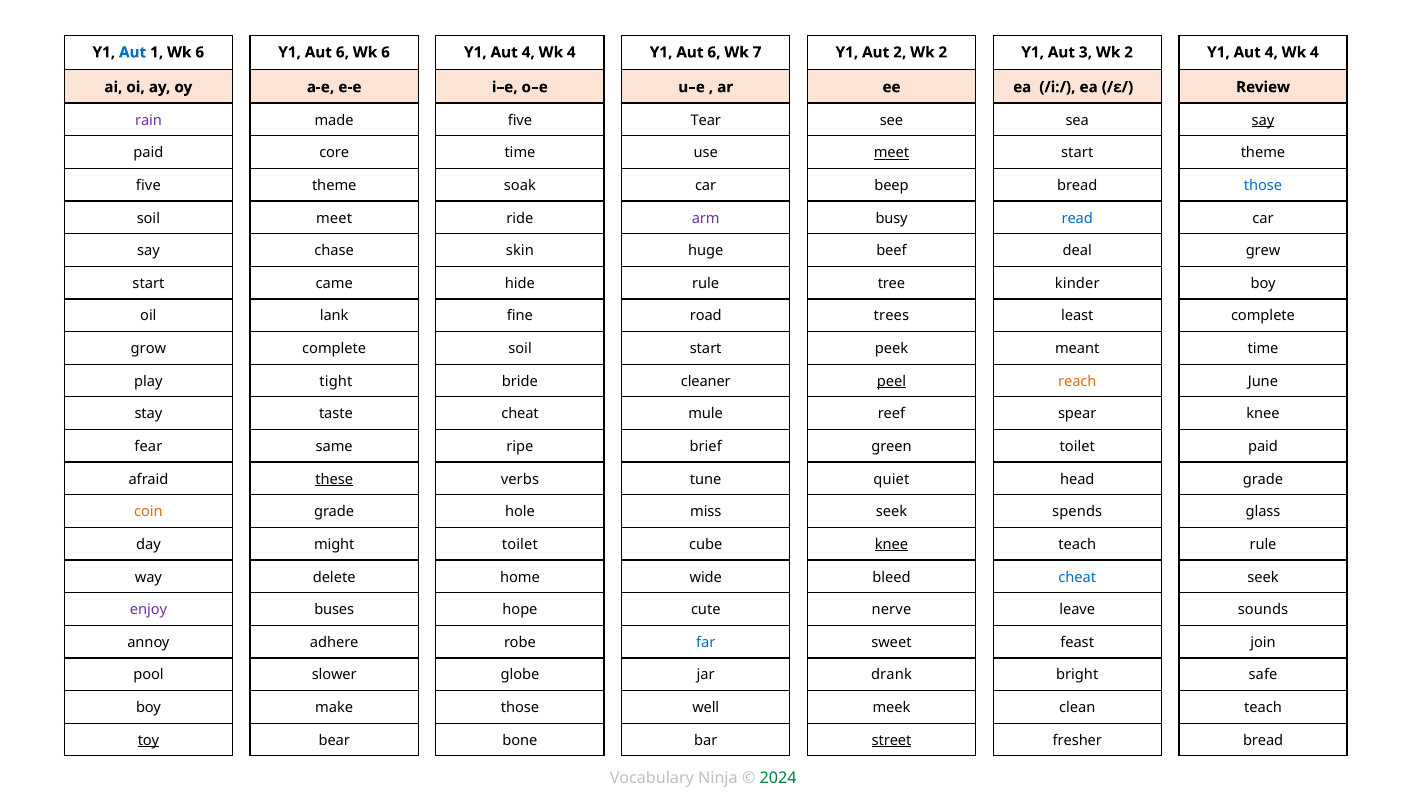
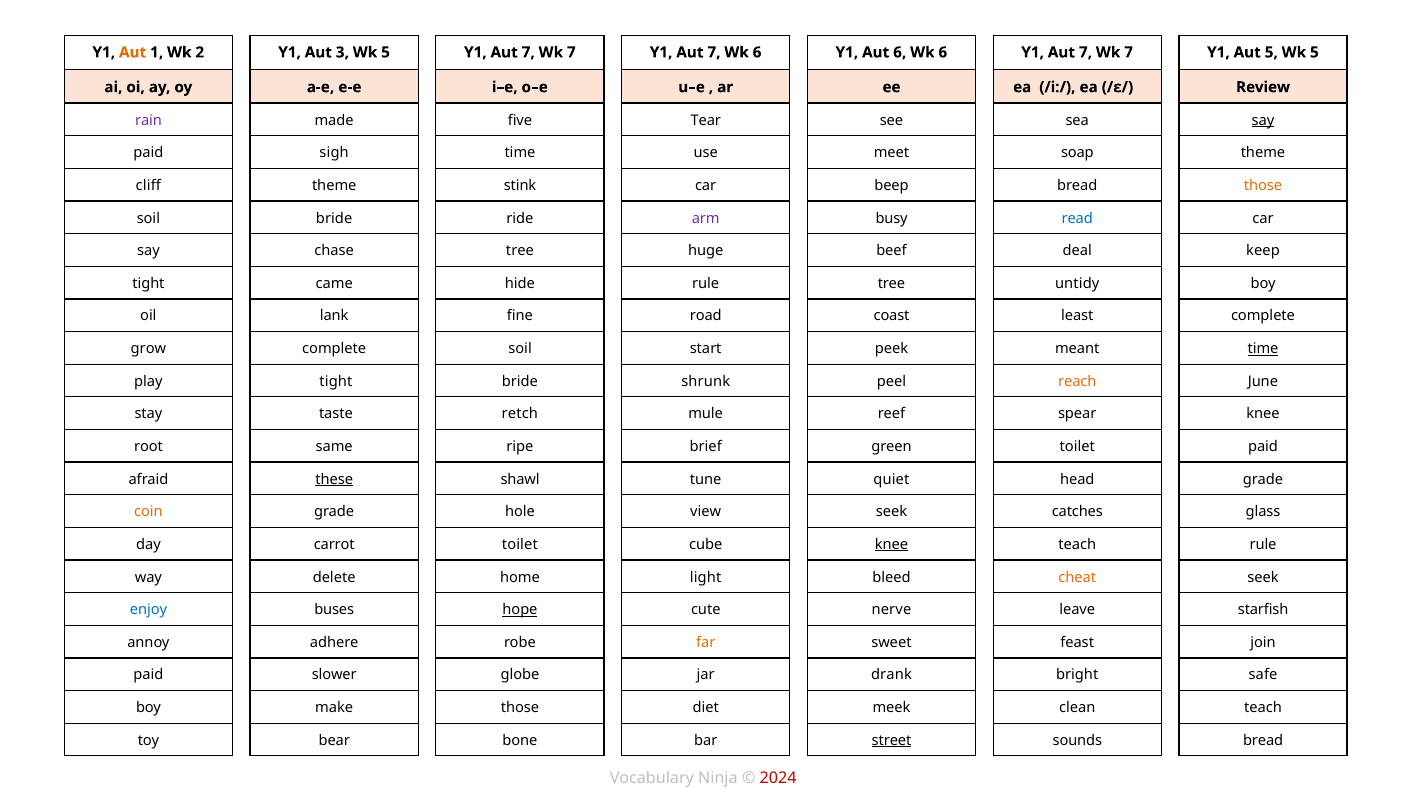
Aut colour: blue -> orange (133, 52)
1 Wk 6: 6 -> 2 (200, 52)
6: 6 -> 3 (342, 52)
6: 6 -> 5 (386, 52)
4: 4 -> 7 (528, 52)
4: 4 -> 7 (571, 52)
6: 6 -> 7 (714, 52)
7: 7 -> 6 (757, 52)
Aut 2: 2 -> 6 (900, 52)
2: 2 -> 6 (943, 52)
3: 3 -> 7 (1085, 52)
2: 2 -> 7 (1129, 52)
4: 4 -> 5 (1271, 52)
4: 4 -> 5 (1314, 52)
core: core -> sigh (334, 153)
meet underline: present -> none (892, 153)
start: start -> soap (1077, 153)
five: five -> cliff (148, 185)
soak: soak -> stink (520, 185)
those colour: blue -> orange (1263, 185)
meet: meet -> bride (334, 218)
skin: skin -> tree (520, 251)
grew: grew -> keep (1263, 251)
start: start -> tight (148, 283)
kinder: kinder -> untidy (1077, 283)
trees: trees -> coast (892, 316)
time underline: none -> present (1263, 348)
cleaner: cleaner -> shrunk (706, 381)
peel underline: present -> none (891, 381)
cheat: cheat -> retch (520, 414)
fear: fear -> root (148, 446)
verbs: verbs -> shawl (520, 479)
miss: miss -> view (706, 512)
spends: spends -> catches (1077, 512)
might: might -> carrot (334, 544)
wide: wide -> light (706, 577)
cheat colour: blue -> orange (1077, 577)
enjoy colour: purple -> blue (149, 609)
hope underline: none -> present (520, 609)
sounds: sounds -> starfish (1263, 609)
far colour: blue -> orange (706, 642)
pool: pool -> paid (148, 675)
well: well -> diet (706, 707)
toy underline: present -> none (149, 740)
fresher: fresher -> sounds (1077, 740)
2024 colour: green -> red (778, 777)
